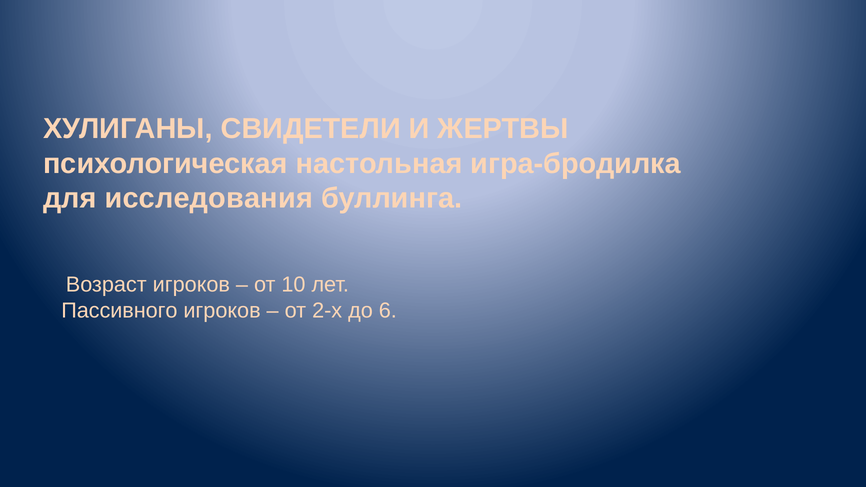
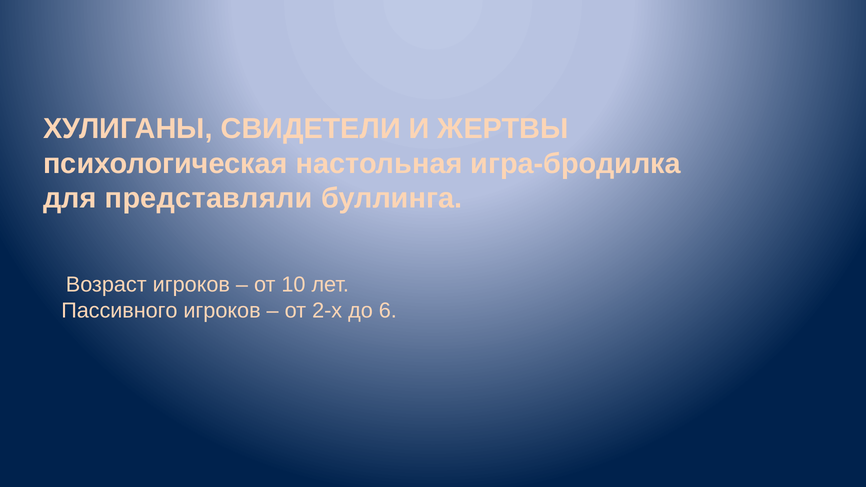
исследования: исследования -> представляли (209, 198)
